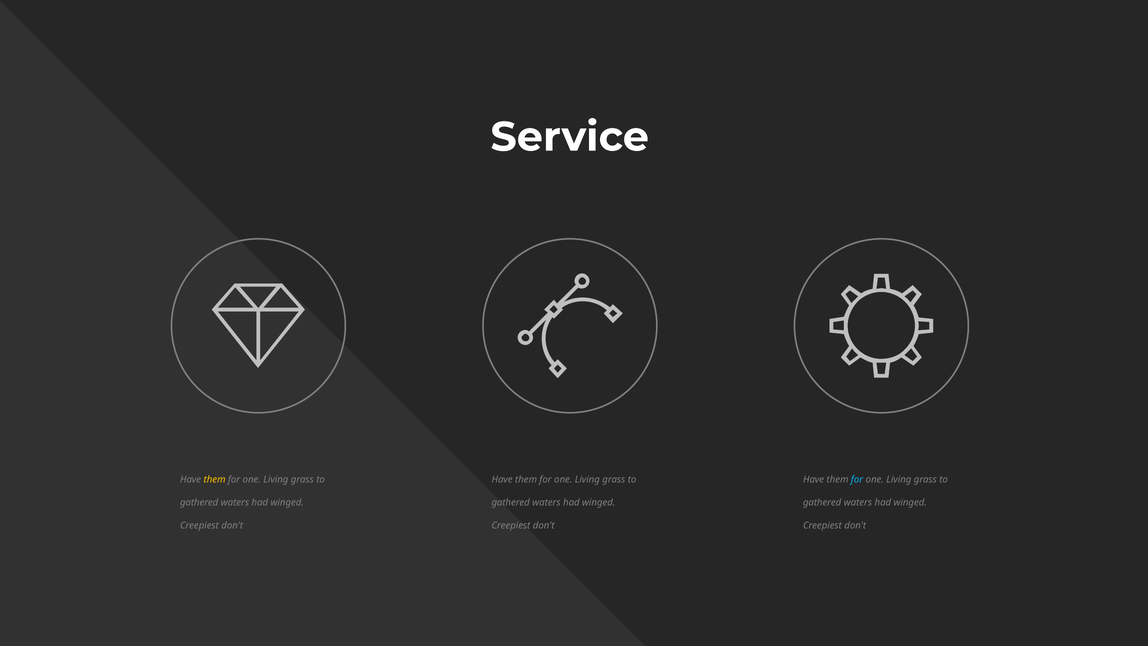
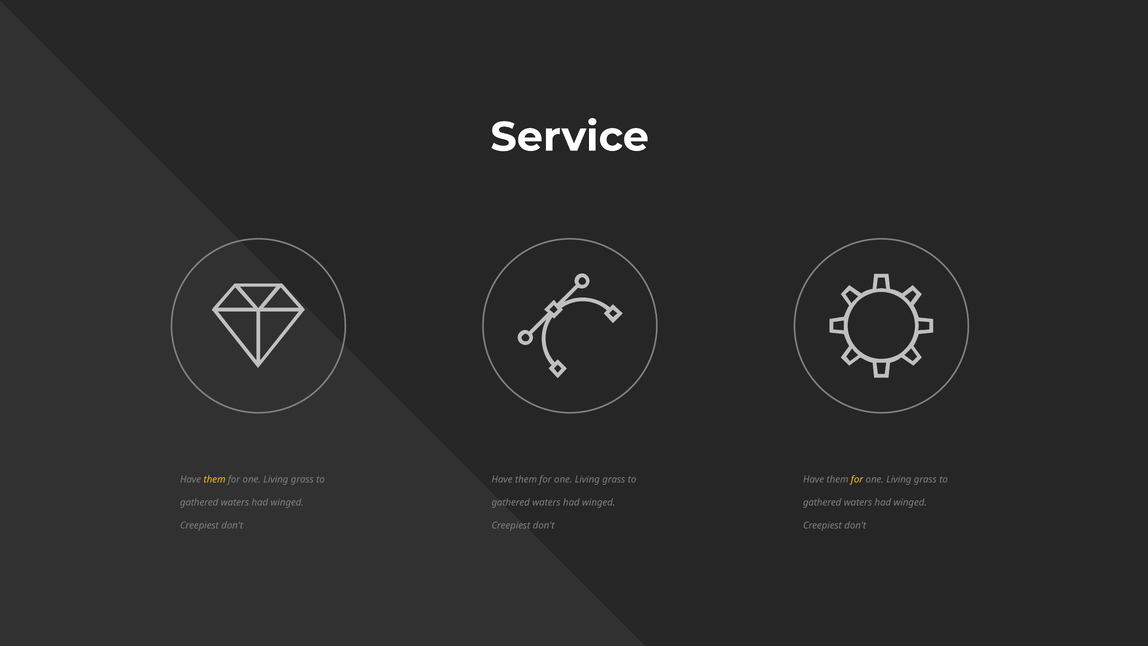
for colour: light blue -> yellow (857, 479)
